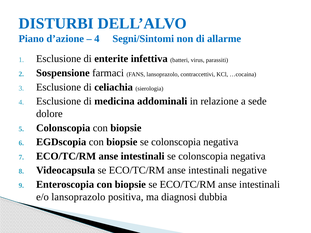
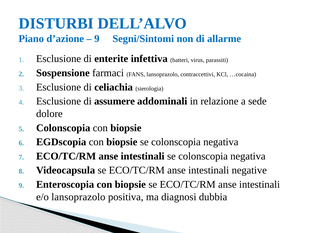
4: 4 -> 9 (97, 39)
medicina: medicina -> assumere (115, 101)
